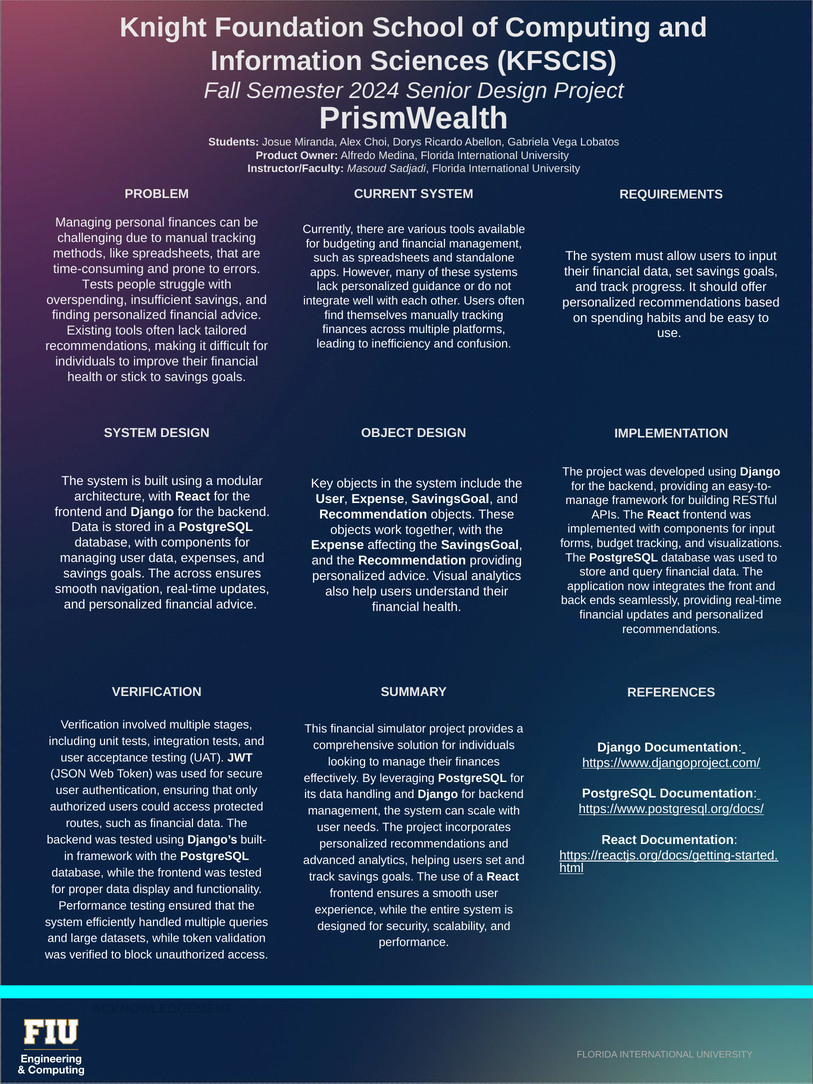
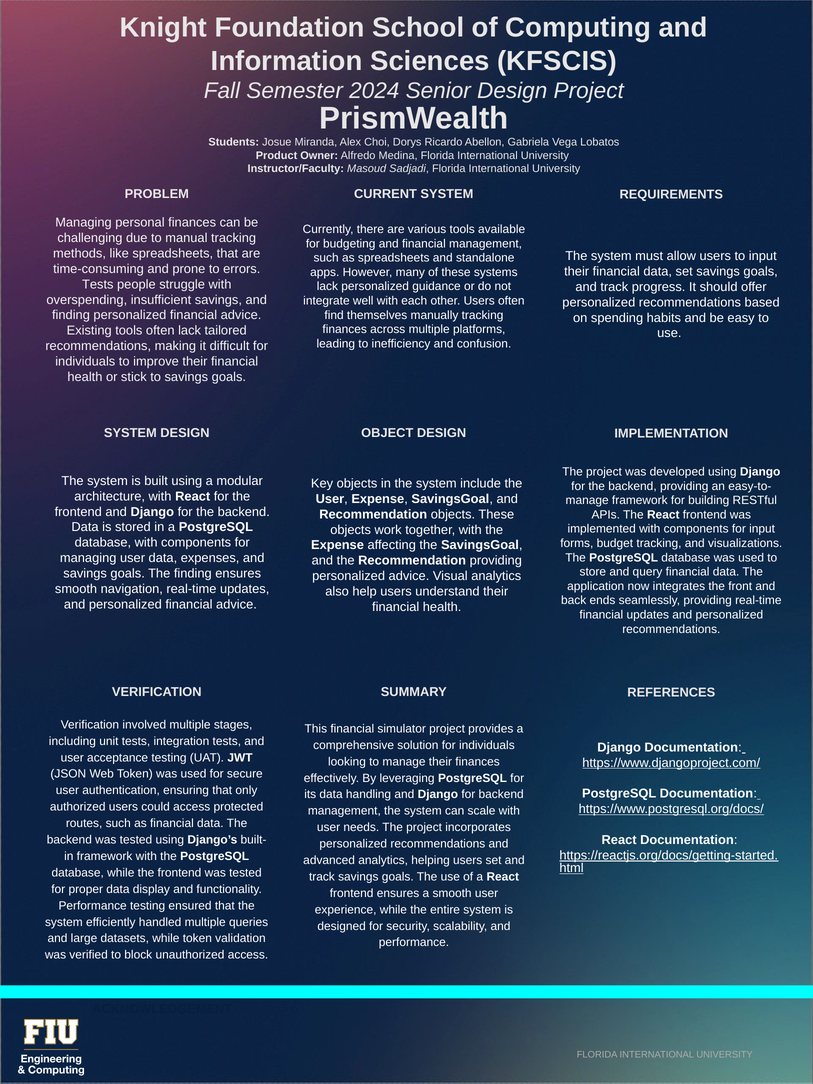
The across: across -> finding (193, 574)
